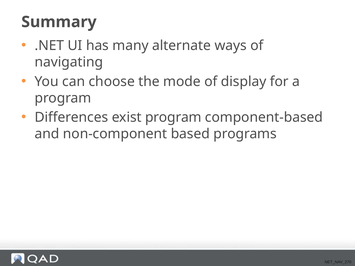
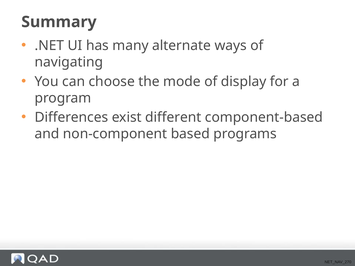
exist program: program -> different (173, 117)
